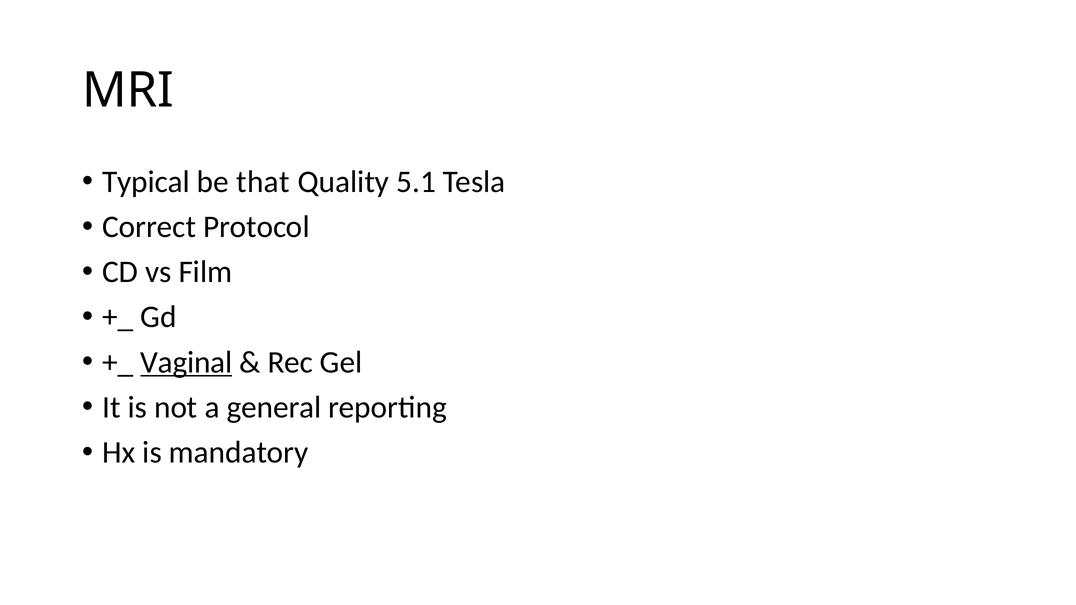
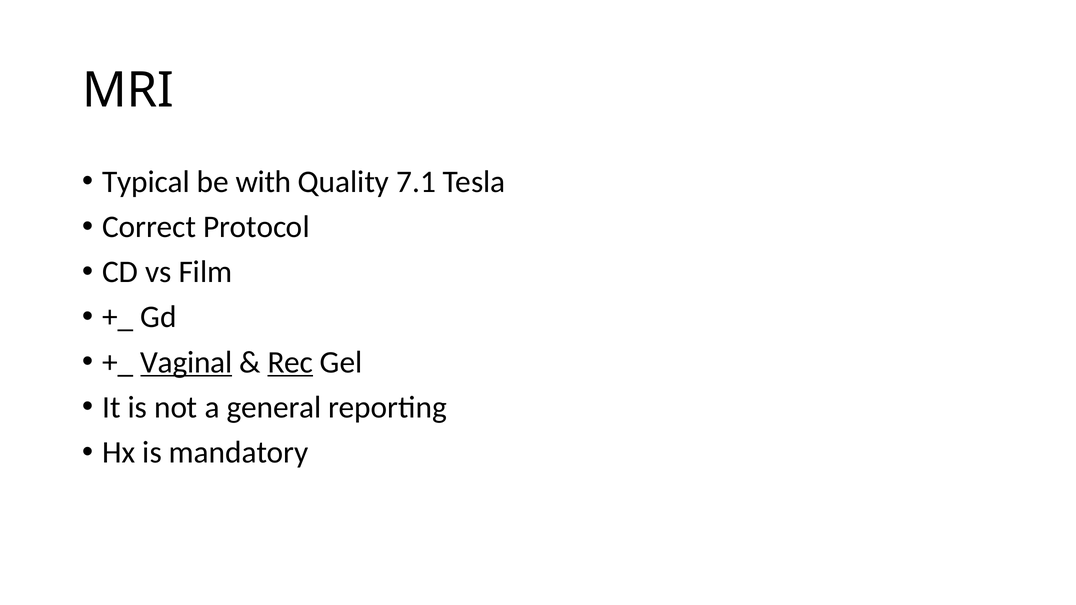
that: that -> with (263, 182)
5.1: 5.1 -> 7.1 (416, 182)
Rec underline: none -> present (290, 362)
